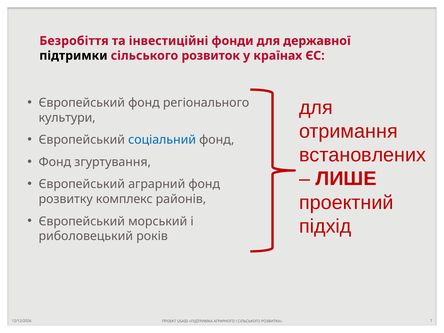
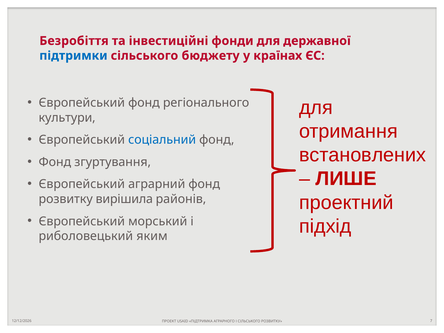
підтримки colour: black -> blue (73, 56)
розвиток: розвиток -> бюджету (211, 56)
комплекс: комплекс -> вирішила (124, 199)
років: років -> яким (152, 236)
